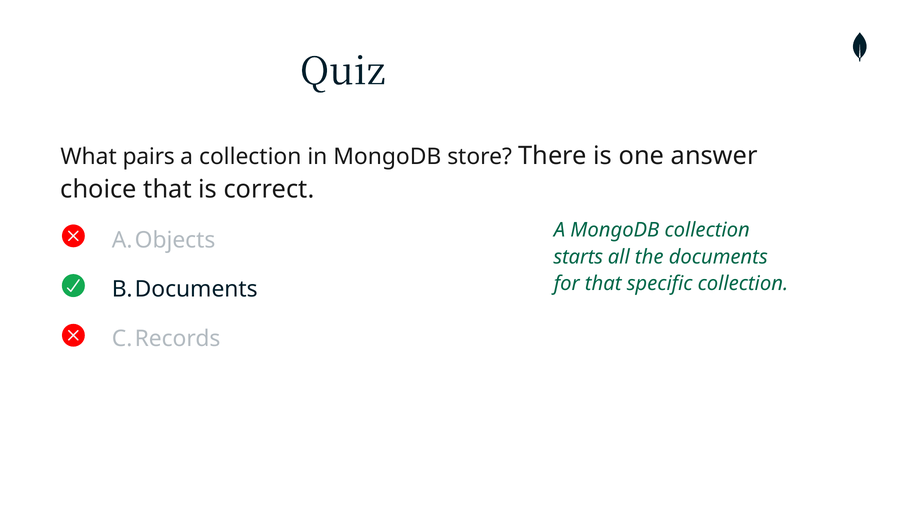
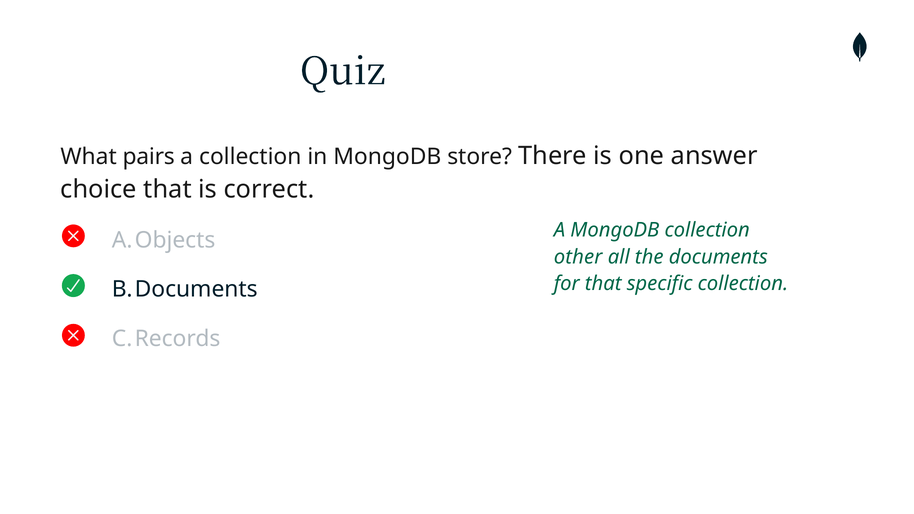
starts: starts -> other (578, 257)
